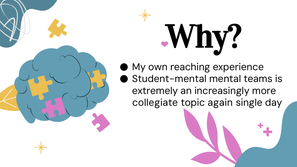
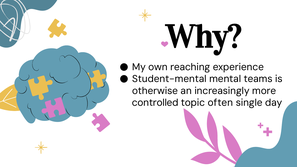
extremely: extremely -> otherwise (155, 91)
collegiate: collegiate -> controlled (155, 103)
again: again -> often (220, 103)
